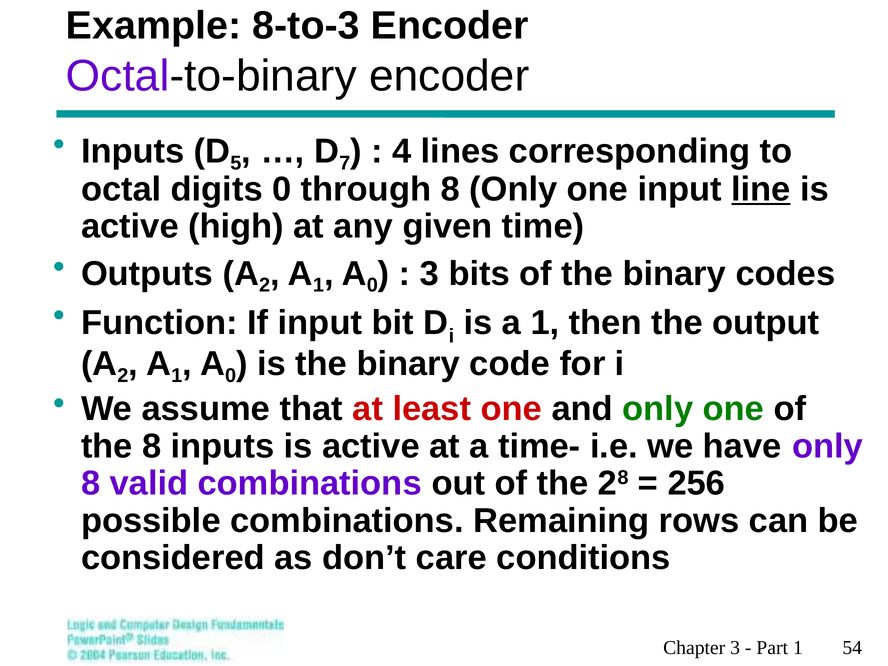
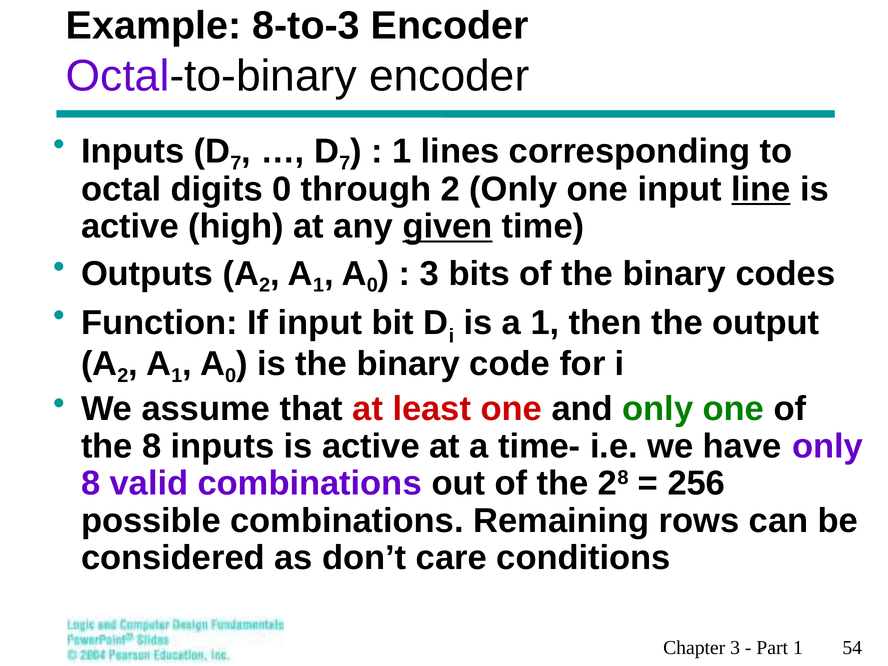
5: 5 -> 7 (236, 163)
4: 4 -> 1 (402, 151)
through 8: 8 -> 2 (450, 189)
given underline: none -> present (447, 227)
